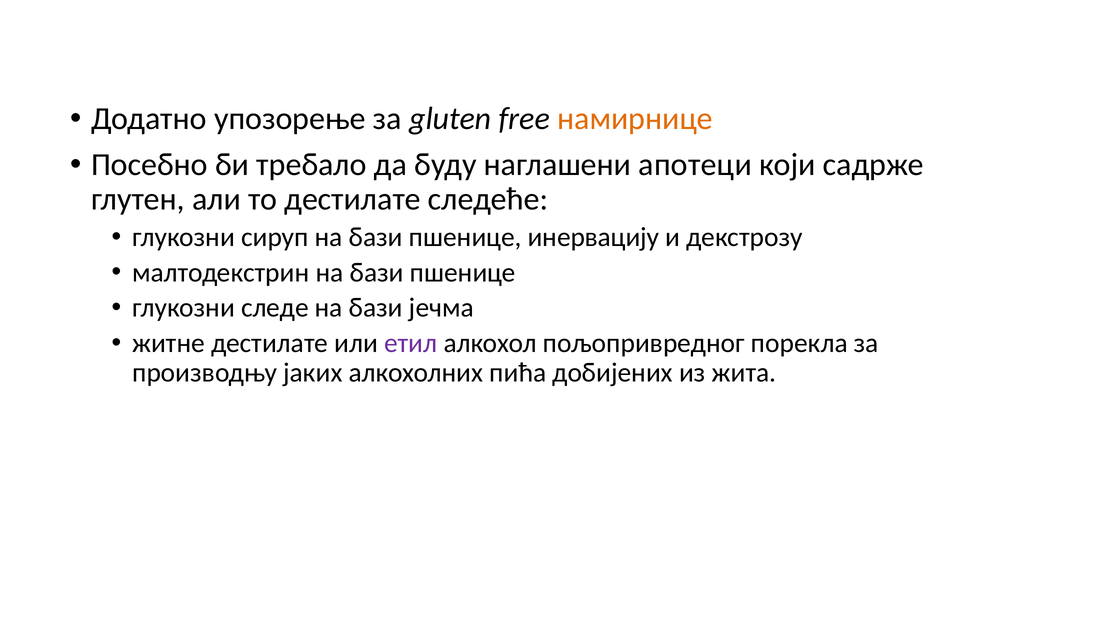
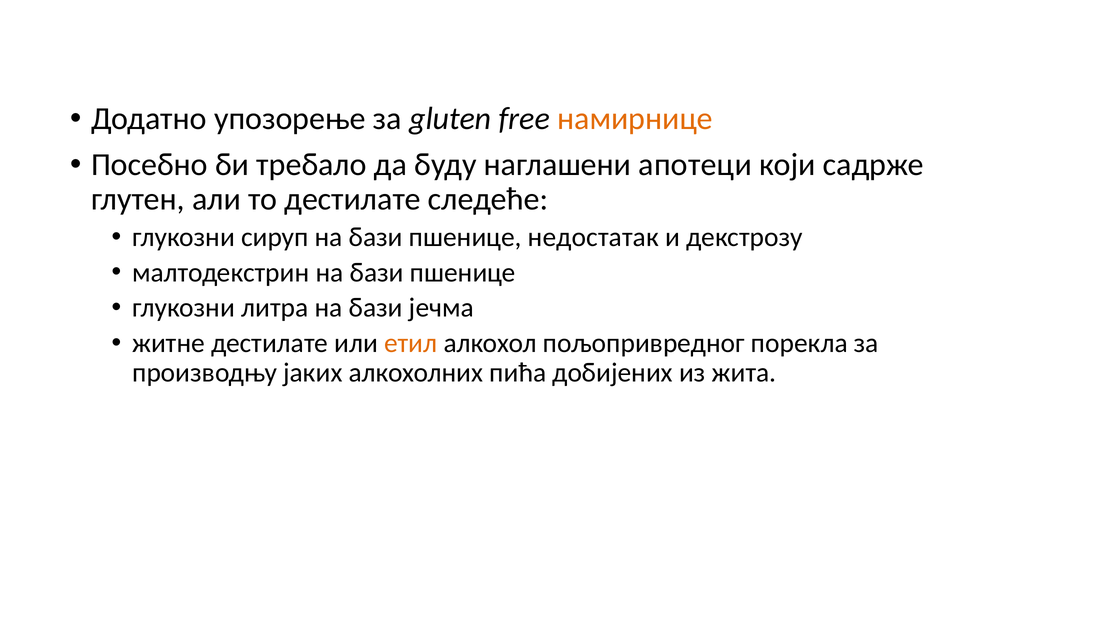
инервацију: инервацију -> недостатак (593, 237)
следе: следе -> литра (275, 308)
етил colour: purple -> orange (411, 343)
